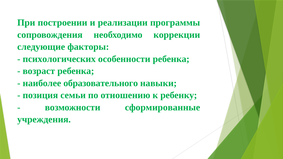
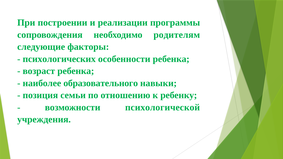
коррекции: коррекции -> родителям (177, 35)
сформированные: сформированные -> психологической (162, 107)
